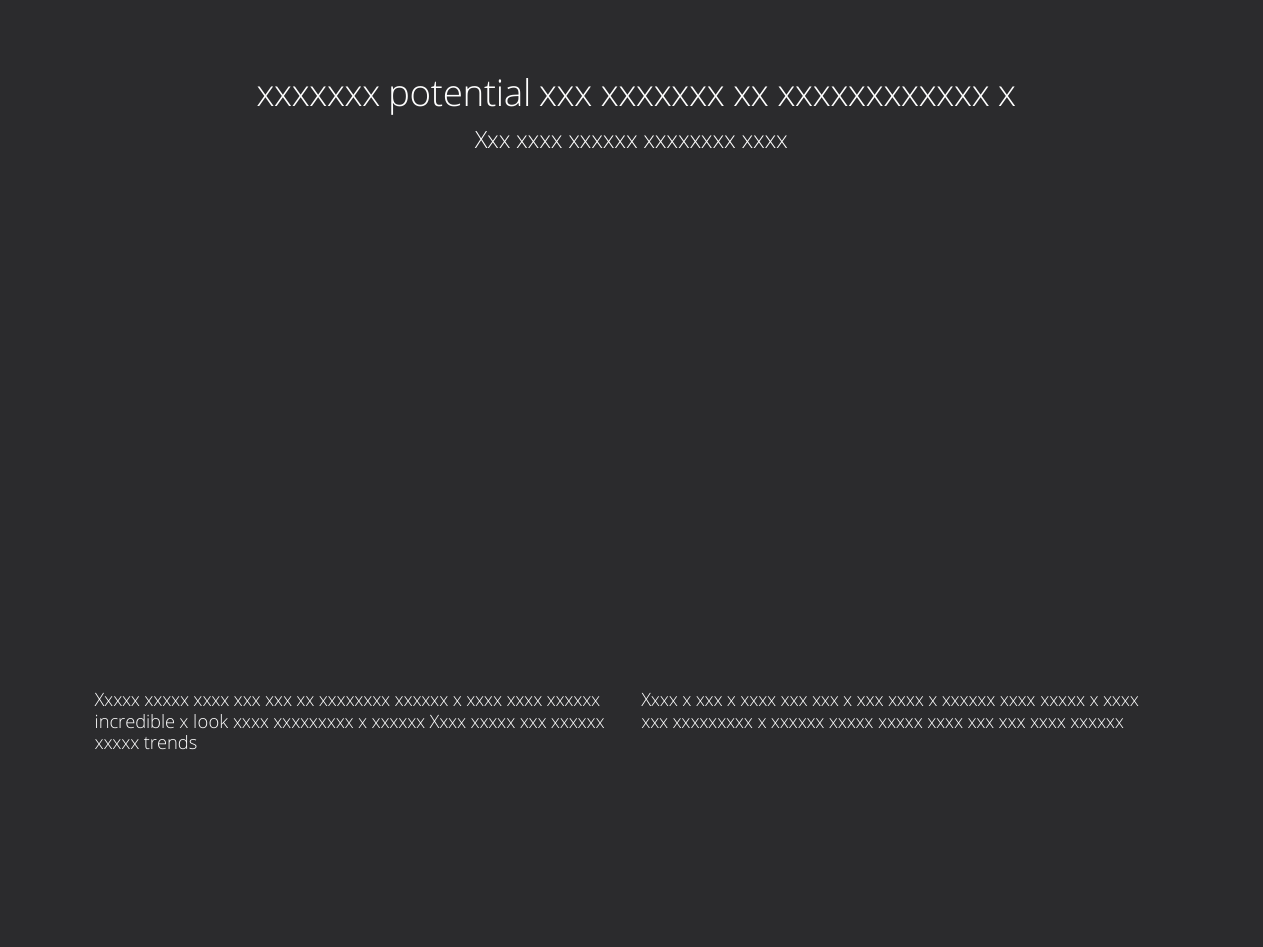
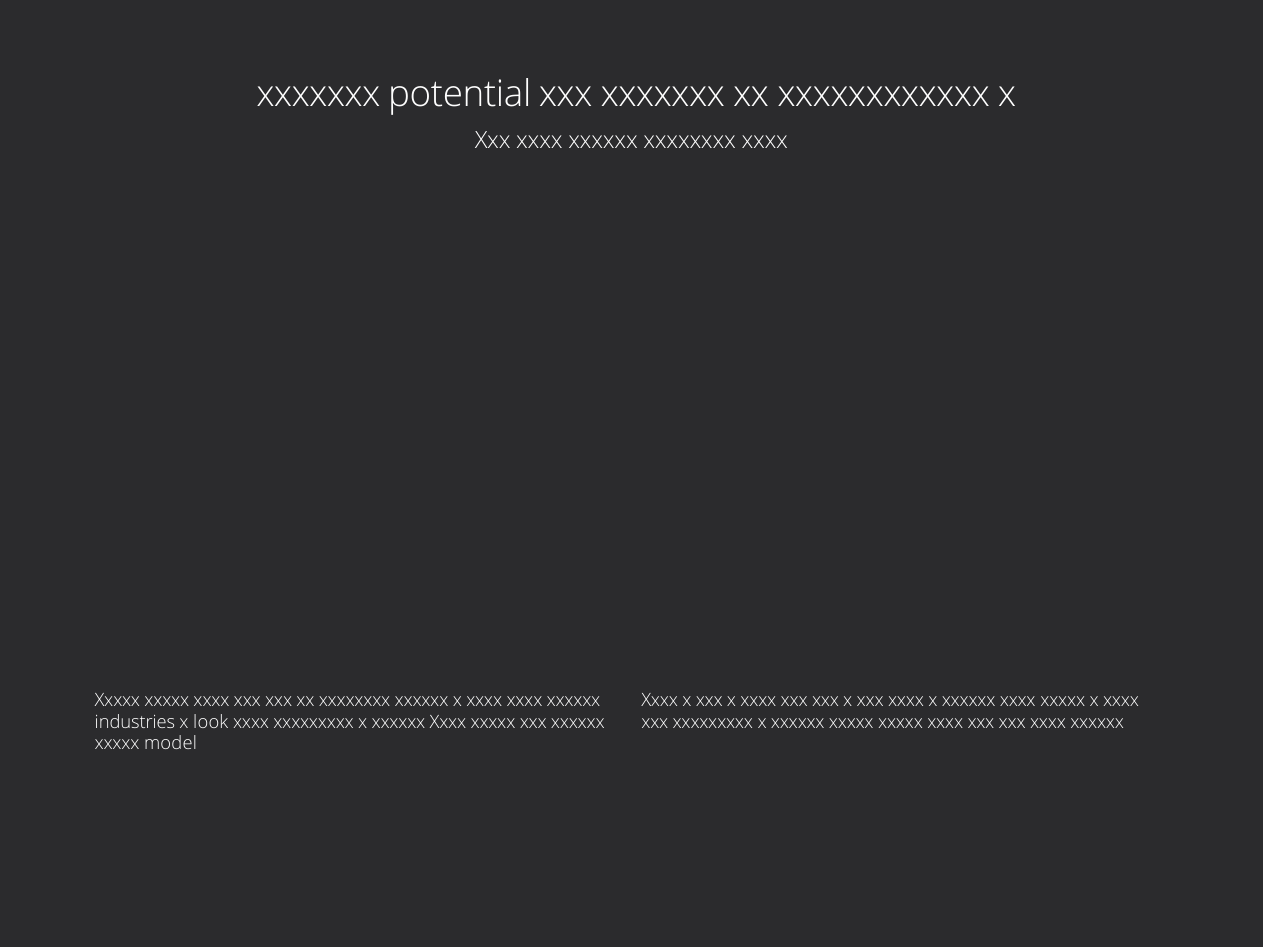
incredible: incredible -> industries (135, 722)
trends: trends -> model (171, 744)
